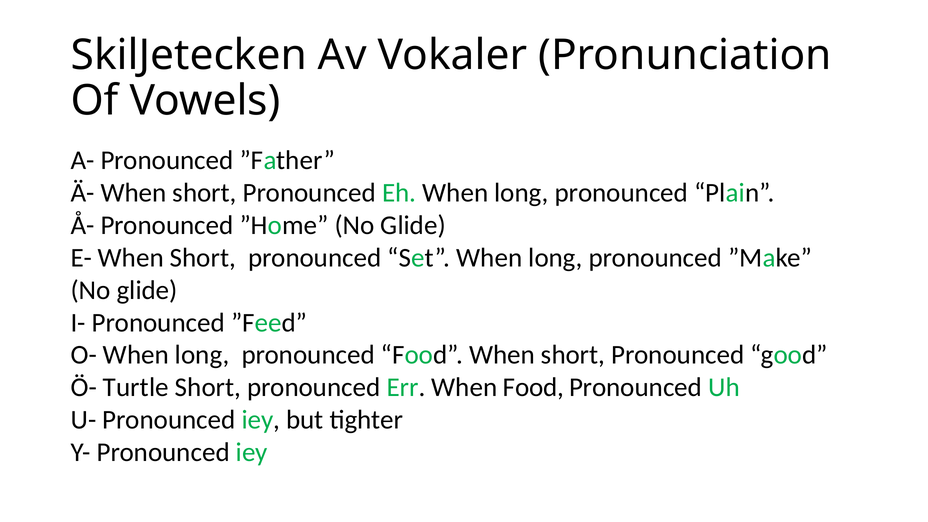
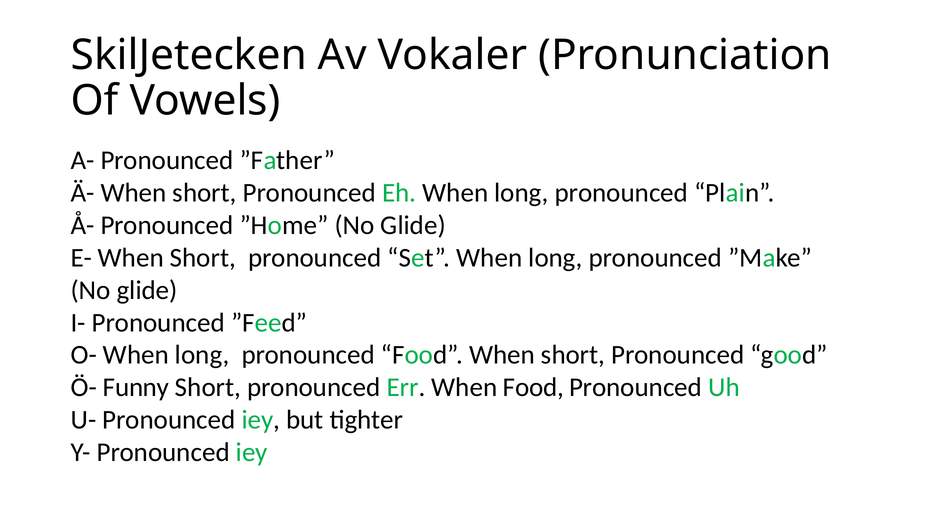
Turtle: Turtle -> Funny (136, 387)
